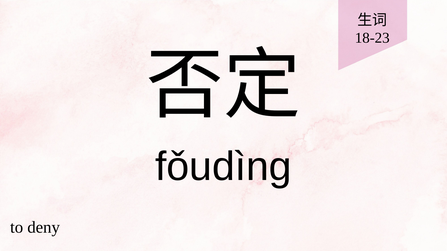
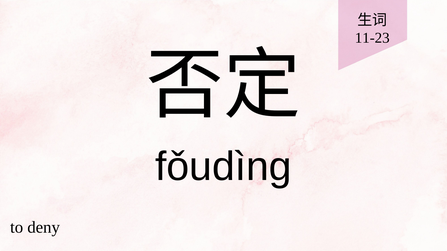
18-23: 18-23 -> 11-23 (372, 38)
